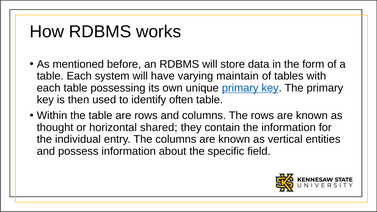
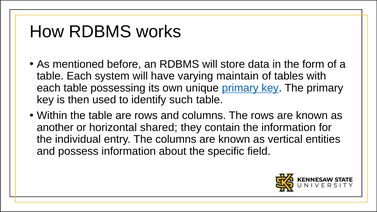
often: often -> such (181, 100)
thought: thought -> another (55, 128)
